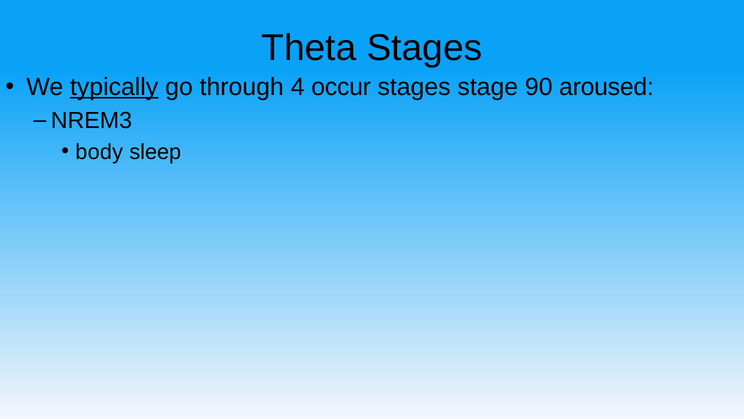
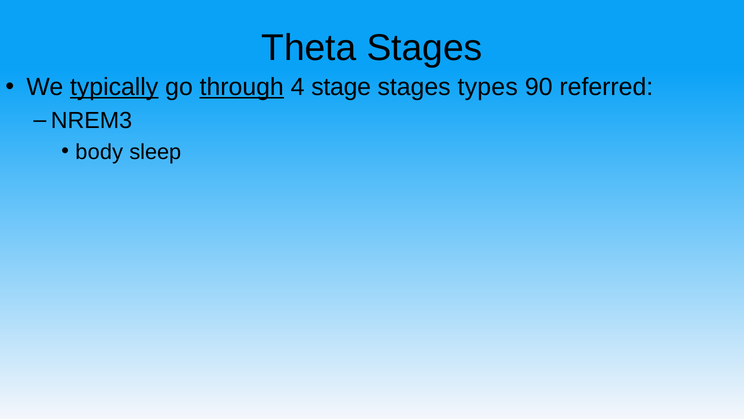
through underline: none -> present (242, 87)
occur: occur -> stage (341, 87)
stage: stage -> types (488, 87)
aroused: aroused -> referred (606, 87)
